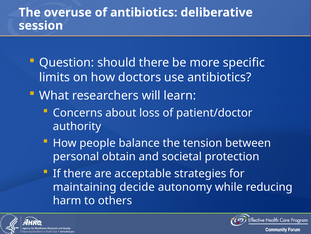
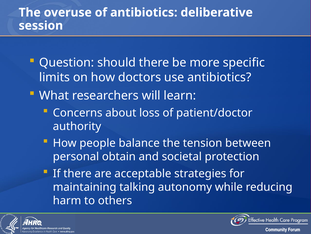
decide: decide -> talking (137, 187)
